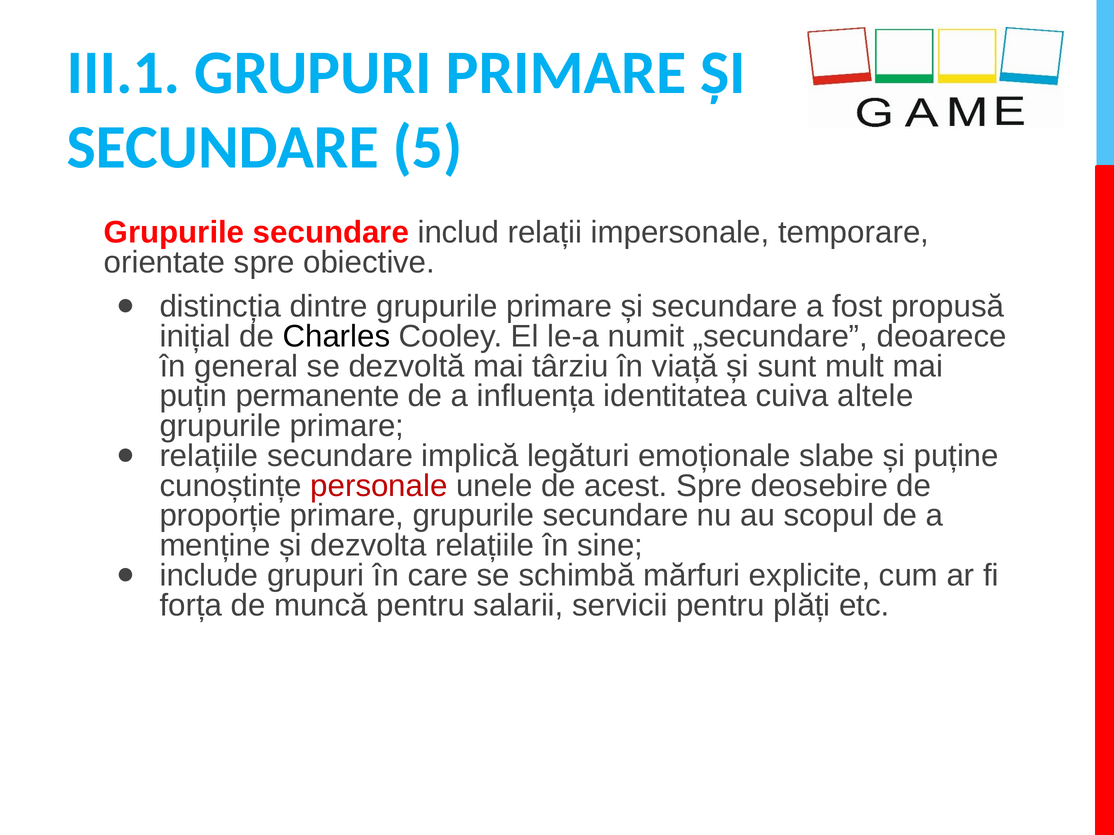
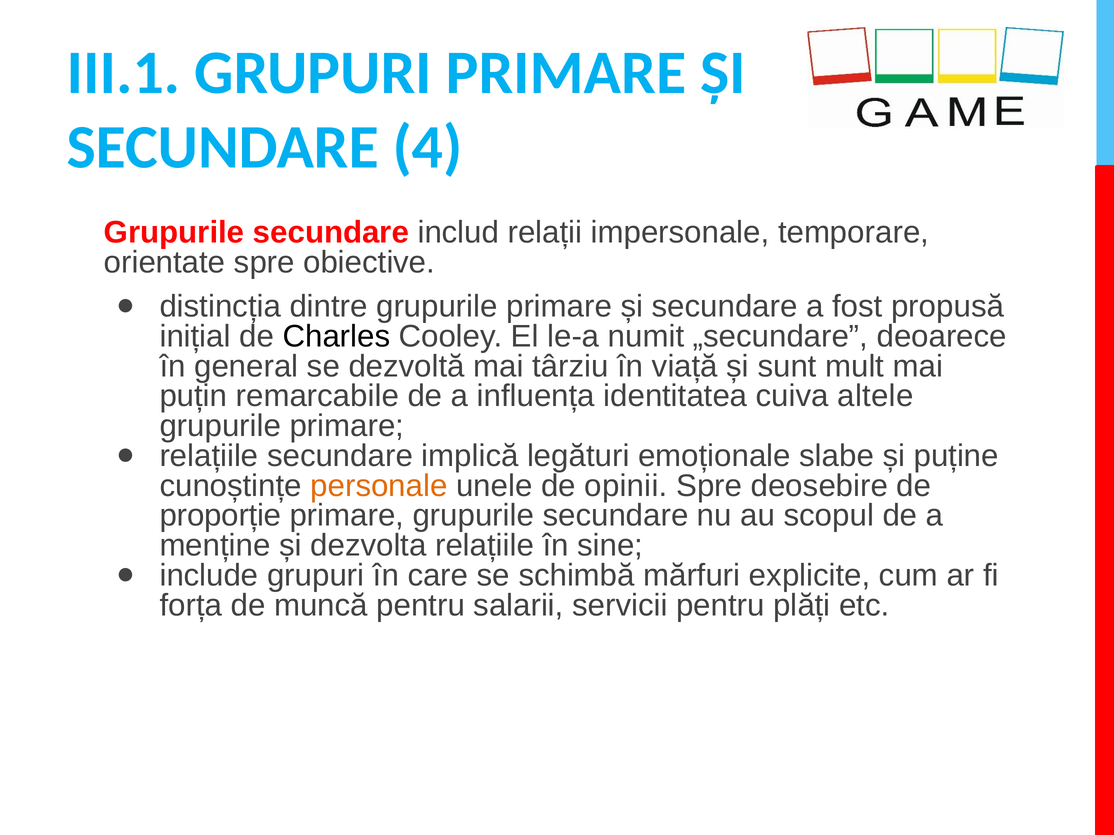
5: 5 -> 4 (428, 147)
permanente: permanente -> remarcabile (317, 396)
personale colour: red -> orange (379, 486)
acest: acest -> opinii (626, 486)
